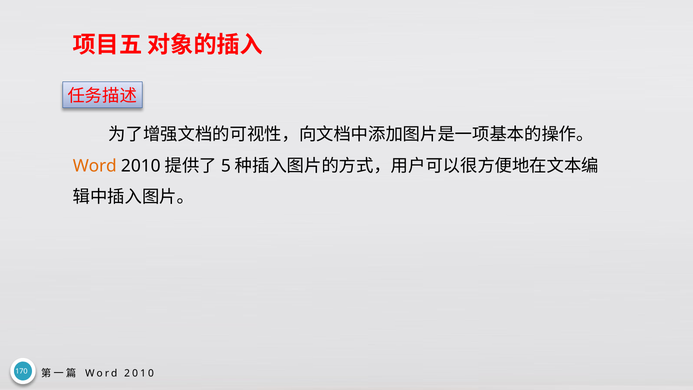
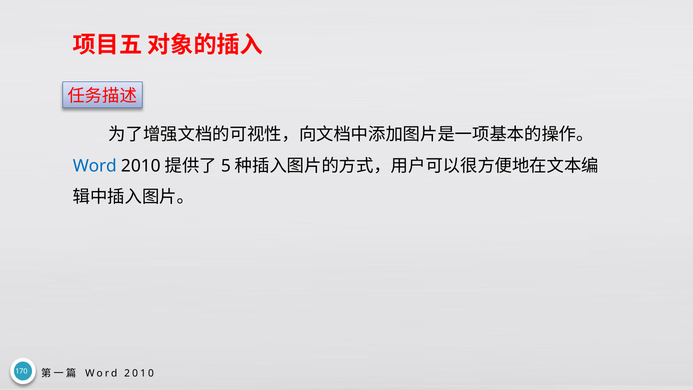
Word colour: orange -> blue (95, 166)
